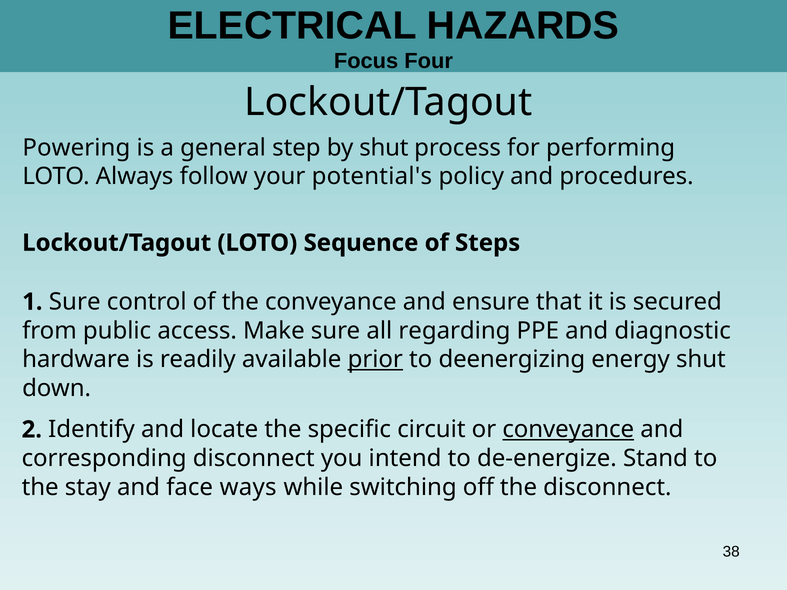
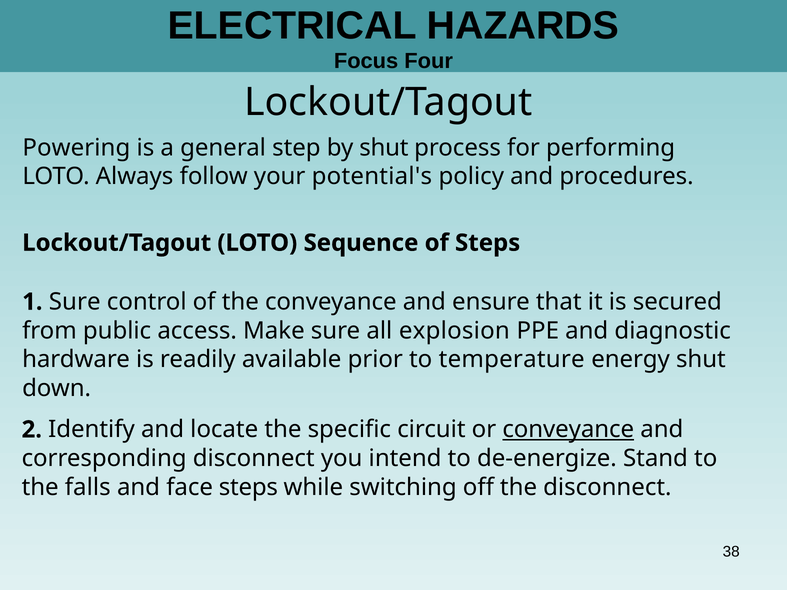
regarding: regarding -> explosion (454, 331)
prior underline: present -> none (375, 360)
deenergizing: deenergizing -> temperature (512, 360)
stay: stay -> falls (88, 487)
face ways: ways -> steps (248, 487)
